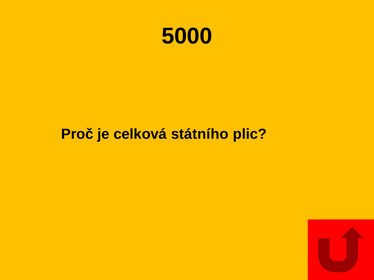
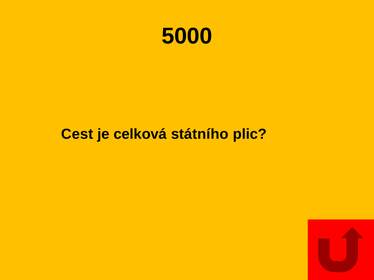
Proč: Proč -> Cest (77, 134)
